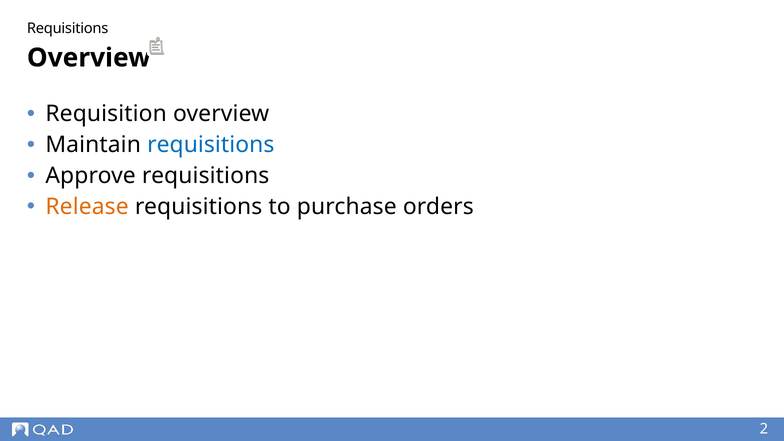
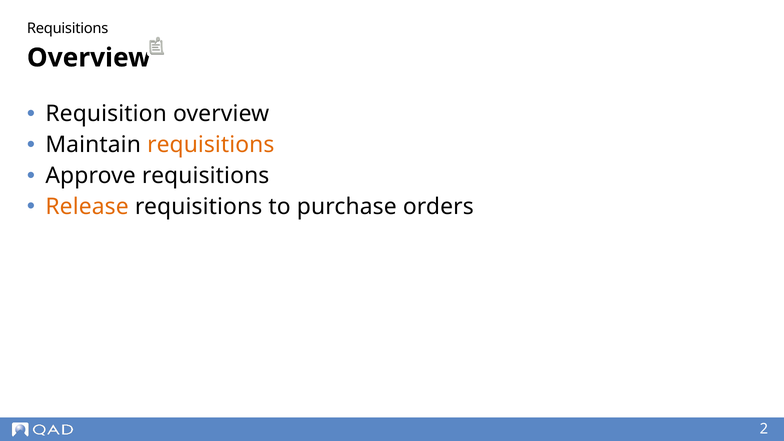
requisitions colour: blue -> orange (211, 145)
